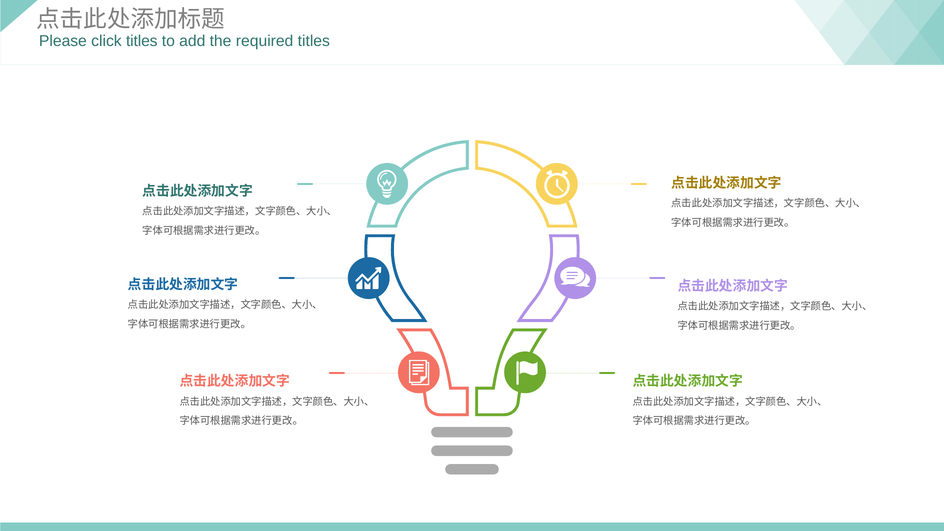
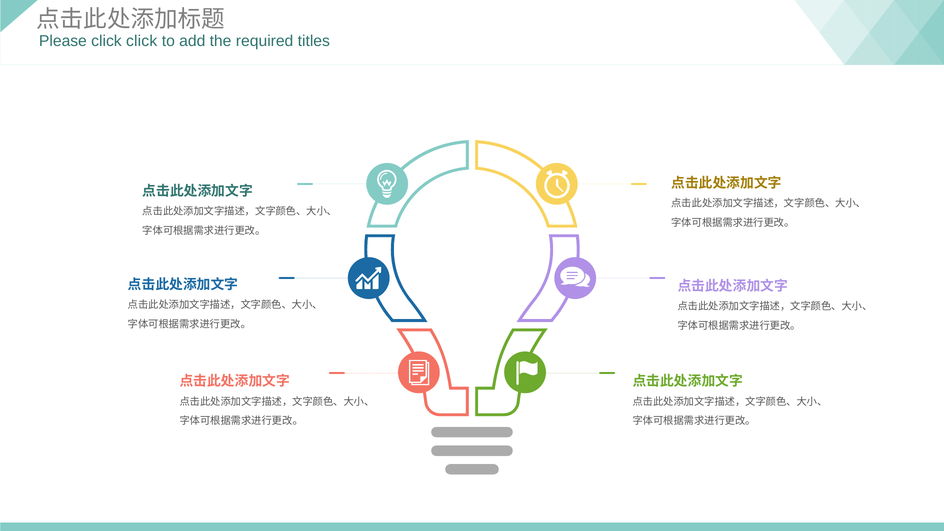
click titles: titles -> click (142, 41)
